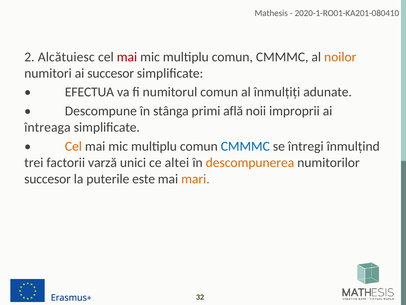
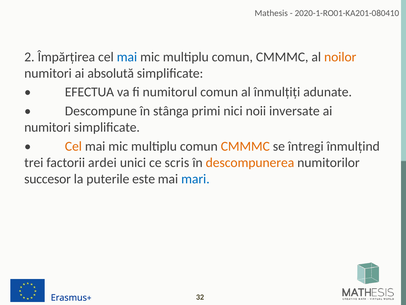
Alcătuiesc: Alcătuiesc -> Împărțirea (66, 57)
mai colour: red -> blue (127, 57)
ai succesor: succesor -> absolută (111, 73)
află: află -> nici (233, 111)
improprii: improprii -> inversate (294, 111)
întreaga: întreaga -> numitori (48, 127)
CMMMC colour: blue -> orange (245, 146)
varză: varză -> ardei (102, 162)
altei: altei -> scris (177, 162)
mari colour: orange -> blue (195, 179)
